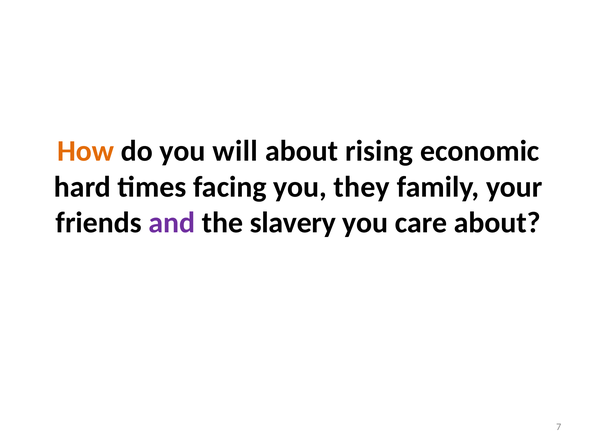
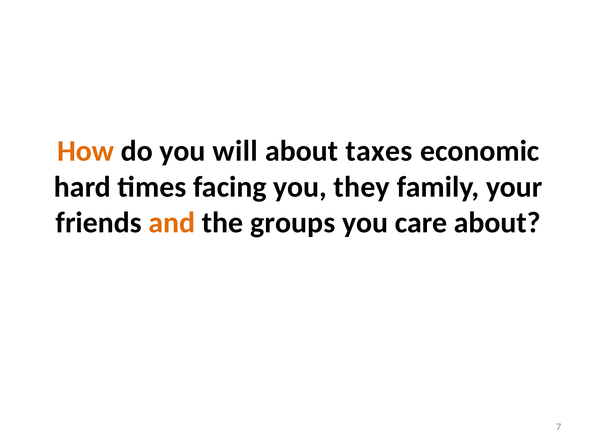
rising: rising -> taxes (379, 151)
and colour: purple -> orange (172, 223)
slavery: slavery -> groups (293, 223)
